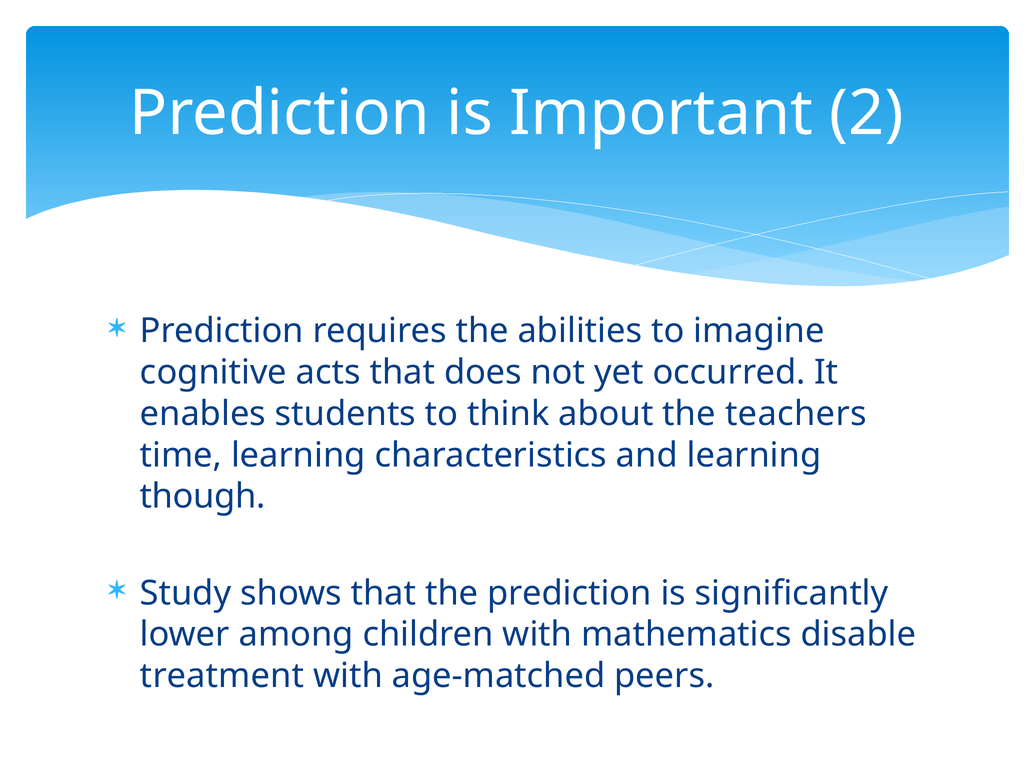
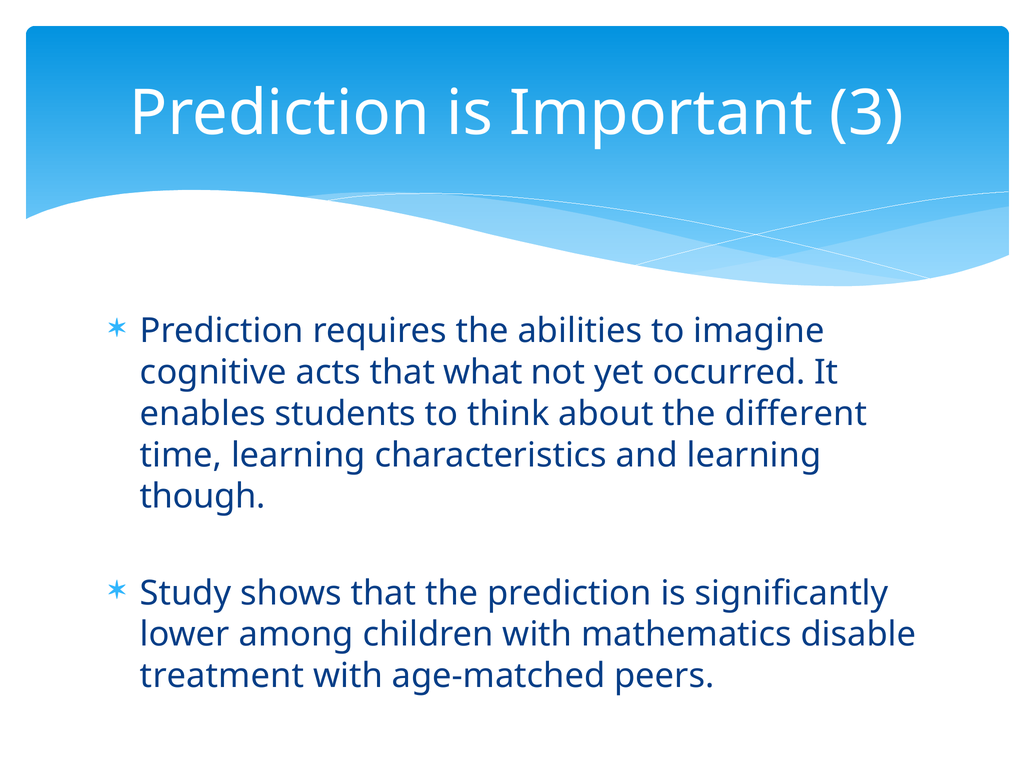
2: 2 -> 3 (866, 113)
does: does -> what (483, 372)
teachers: teachers -> different (796, 414)
